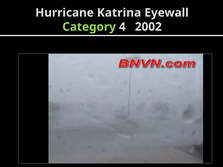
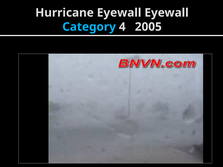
Hurricane Katrina: Katrina -> Eyewall (119, 13)
Category colour: light green -> light blue (89, 27)
2002: 2002 -> 2005 (148, 27)
